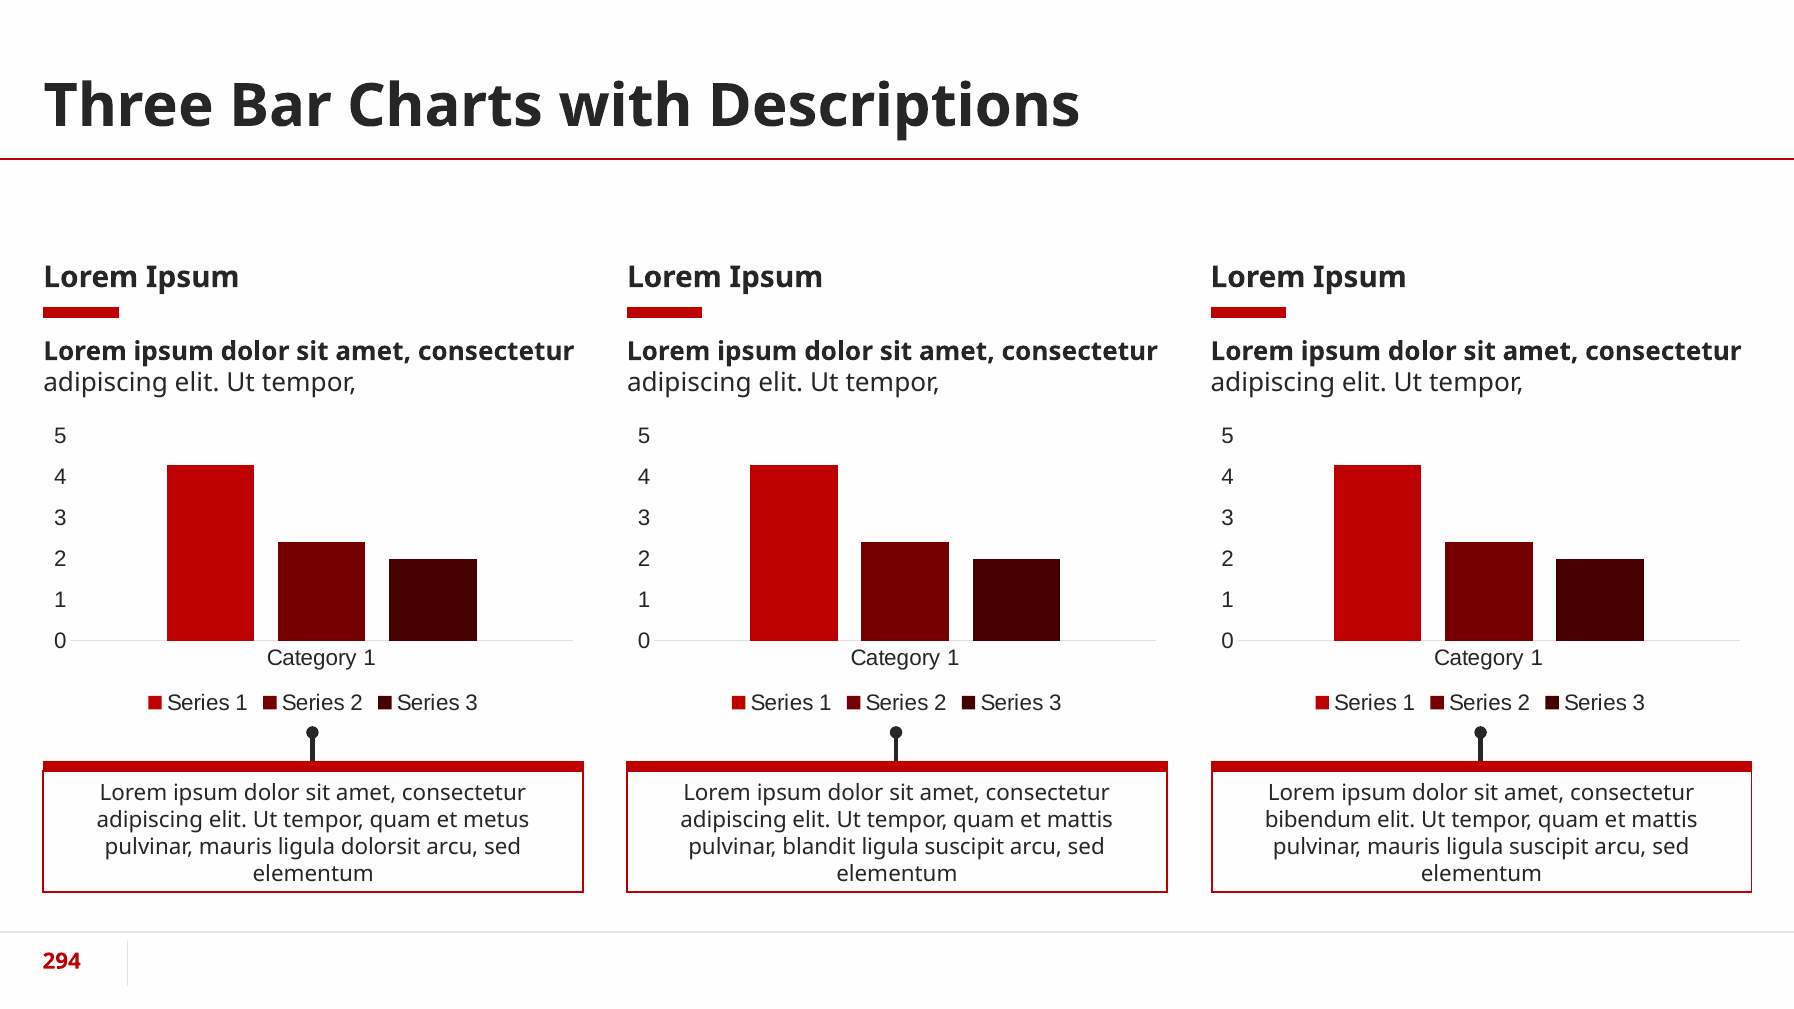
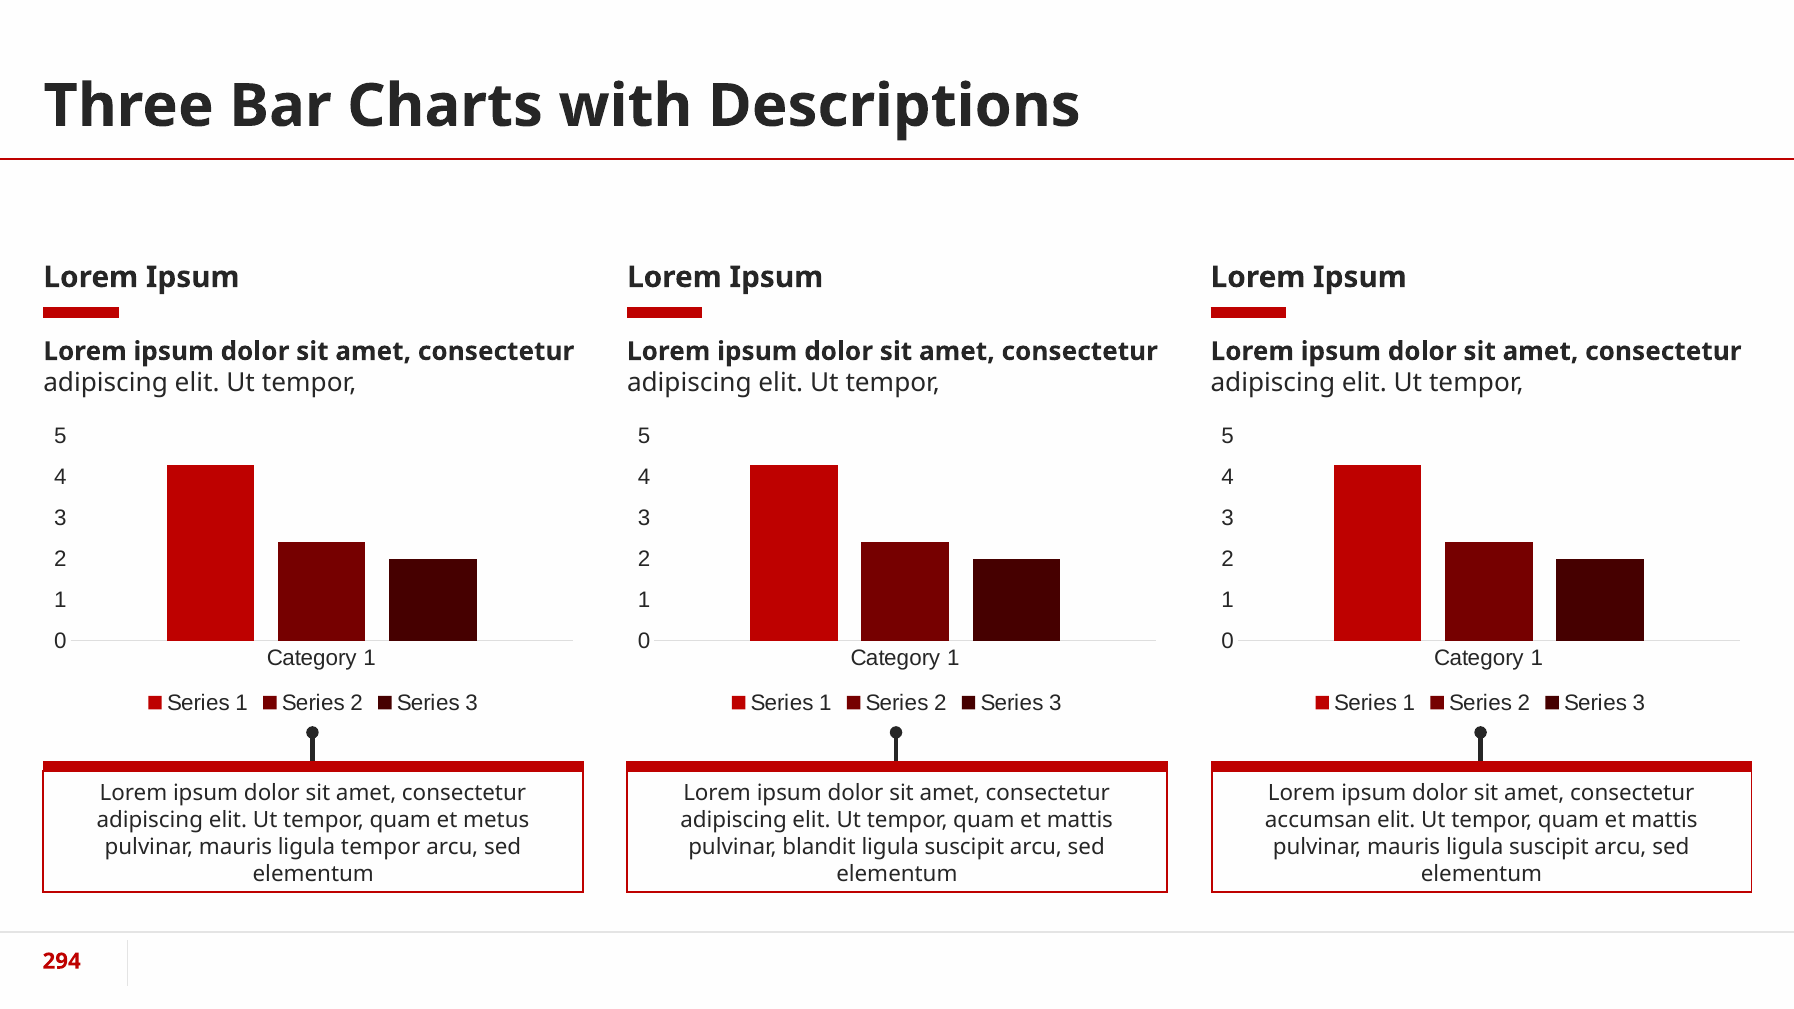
bibendum: bibendum -> accumsan (1318, 820)
ligula dolorsit: dolorsit -> tempor (381, 847)
